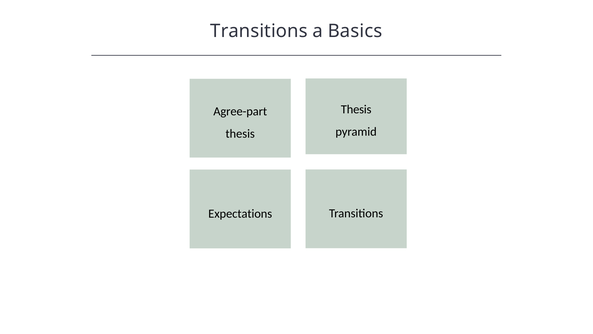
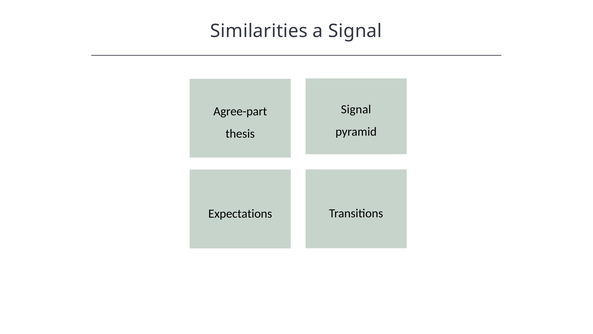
Transitions: Transitions -> Similarities (259, 31)
a Basics: Basics -> Signal (355, 31)
Thesis: Thesis -> Signal (356, 109)
